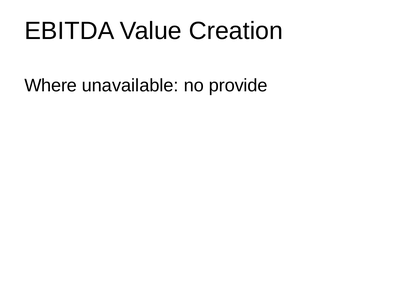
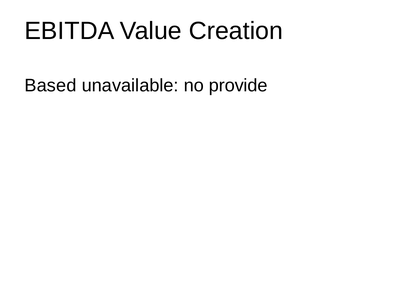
Where: Where -> Based (51, 86)
